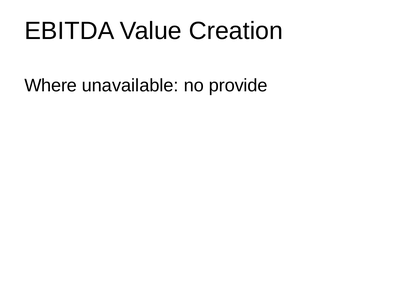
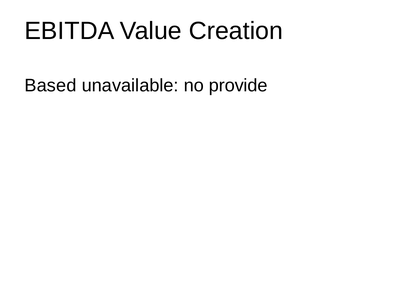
Where: Where -> Based (51, 86)
